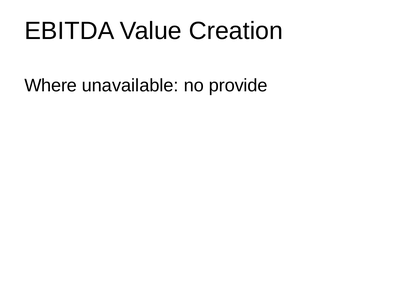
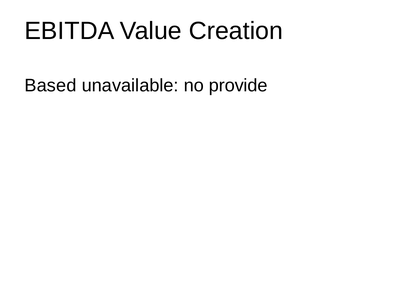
Where: Where -> Based (51, 86)
